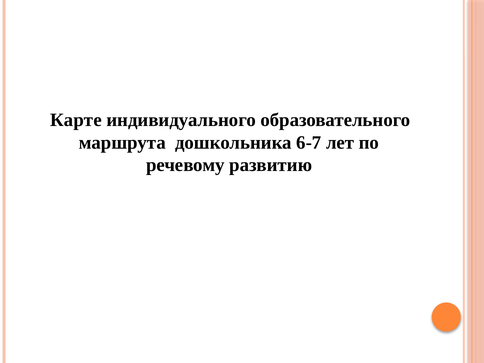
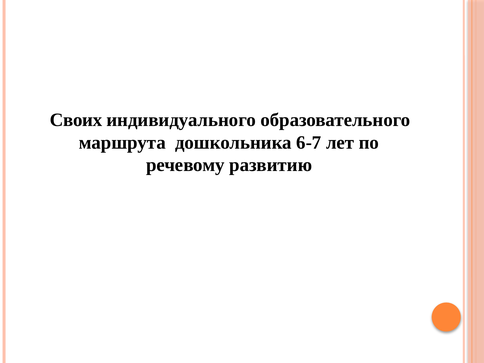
Карте: Карте -> Своих (76, 120)
